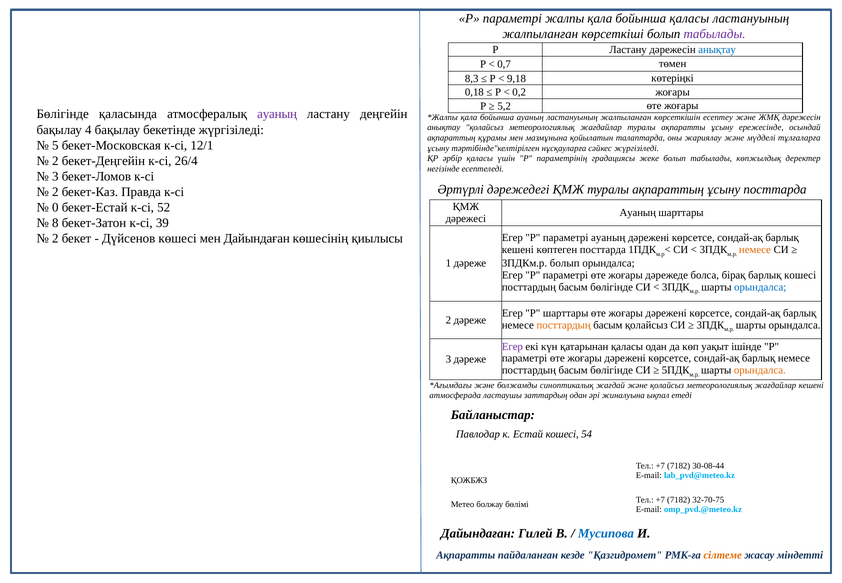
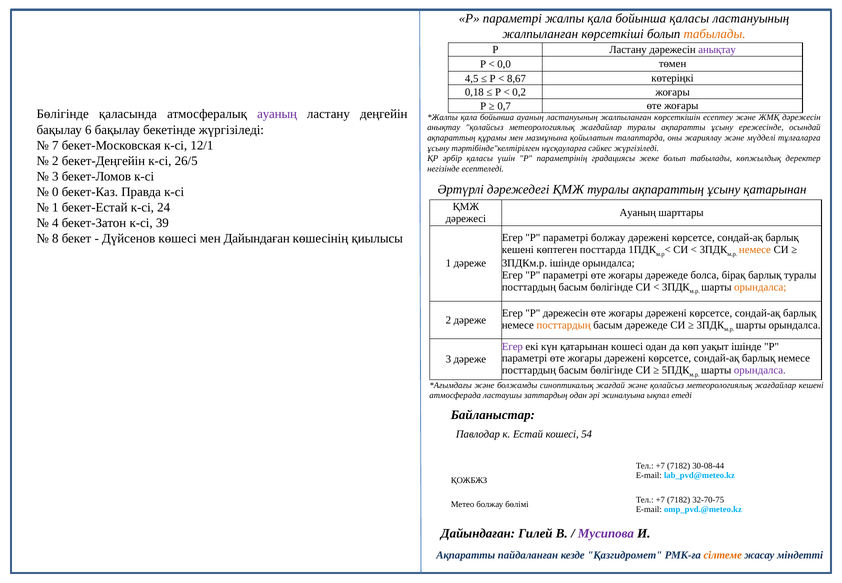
табылады colour: purple -> orange (715, 34)
анықтау colour: blue -> purple (717, 50)
0,7: 0,7 -> 0,0 (504, 64)
8,3: 8,3 -> 4,5 (472, 79)
9,18: 9,18 -> 8,67 (516, 79)
5,2: 5,2 -> 0,7 (504, 106)
4: 4 -> 6 (88, 130)
5: 5 -> 7 (55, 145)
26/4: 26/4 -> 26/5 (186, 161)
ұсыну посттарда: посттарда -> қатарынан (775, 189)
2: 2 -> 0 (55, 192)
0: 0 -> 1 (55, 207)
52: 52 -> 24 (164, 207)
8: 8 -> 4 (55, 223)
2: 2 -> 8 (55, 239)
параметрі ауаның: ауаның -> болжау (608, 238)
3ПДКм.р болып: болып -> ішінде (565, 263)
барлық кошесi: кошесi -> туралы (800, 275)
орындалса colour: blue -> orange (760, 287)
Р шарттары: шарттары -> дәрежесін (566, 313)
басым қолайсыз: қолайсыз -> дәрежеде (646, 325)
қатарынан қаласы: қаласы -> кошесi (627, 346)
орындалса colour: orange -> purple (760, 370)
Мусипова colour: blue -> purple (606, 533)
